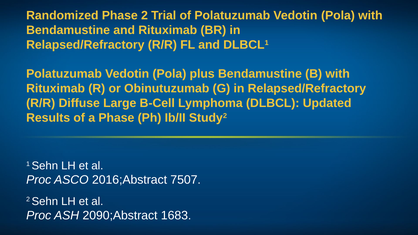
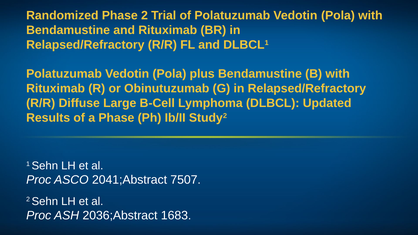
2016;Abstract: 2016;Abstract -> 2041;Abstract (130, 180)
2090;Abstract: 2090;Abstract -> 2036;Abstract (120, 216)
